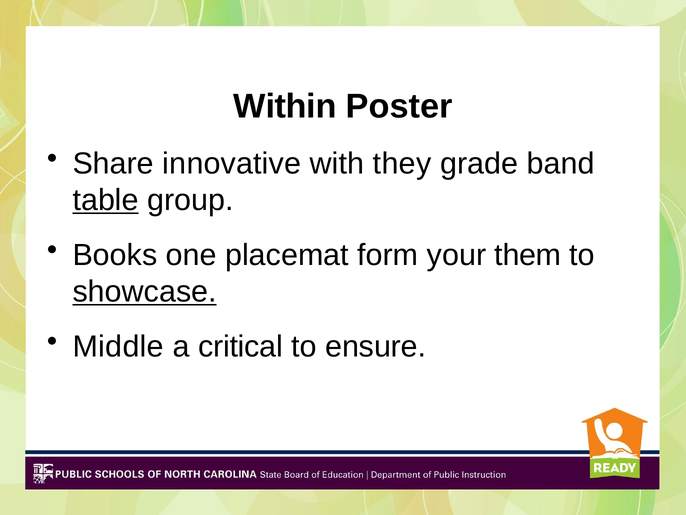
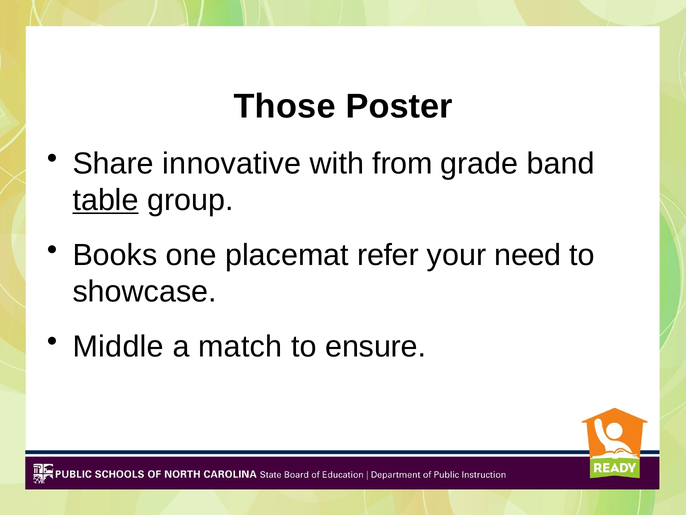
Within: Within -> Those (285, 106)
they: they -> from (402, 163)
form: form -> refer (388, 255)
them: them -> need (528, 255)
showcase underline: present -> none (145, 291)
critical: critical -> match (240, 346)
